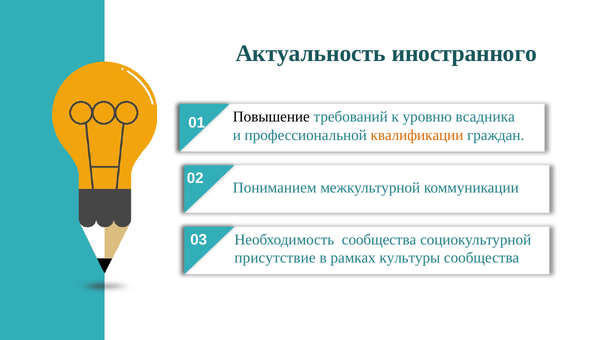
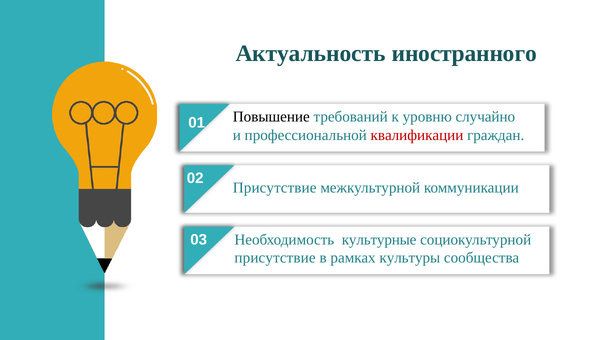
всадника: всадника -> случайно (485, 117)
квалификации colour: orange -> red (417, 135)
Пониманием: Пониманием -> Присутствие (275, 188)
Необходимость сообщества: сообщества -> культурные (379, 240)
